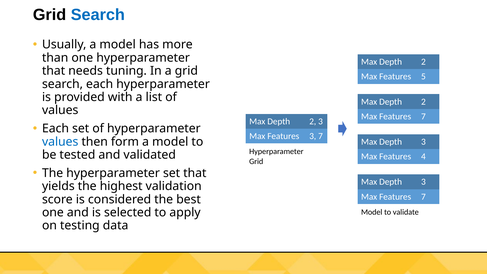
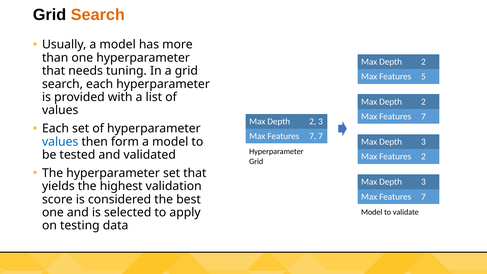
Search colour: blue -> orange (98, 15)
3: 3 -> 7 (313, 136)
Features 4: 4 -> 2 (423, 157)
